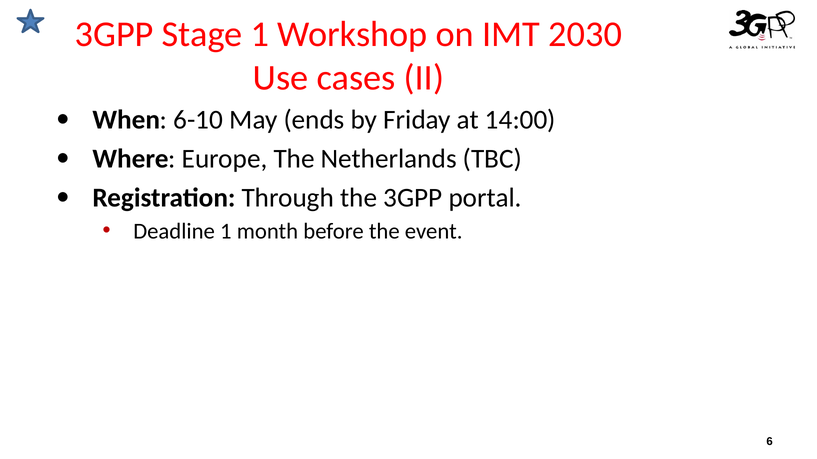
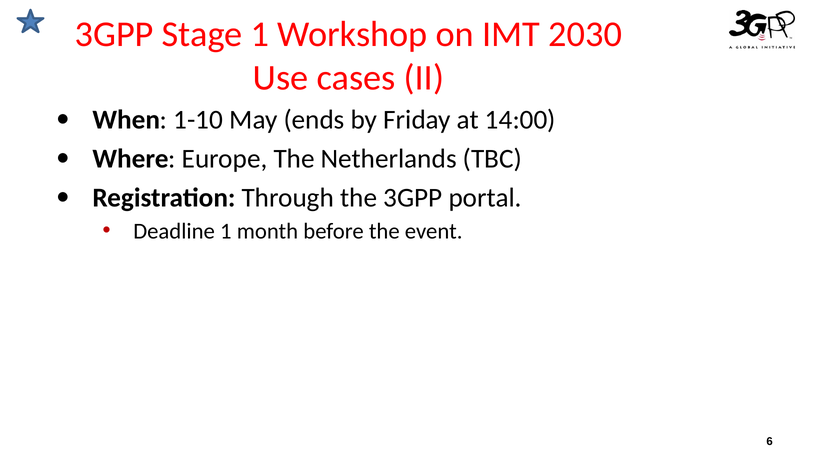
6-10: 6-10 -> 1-10 (198, 120)
